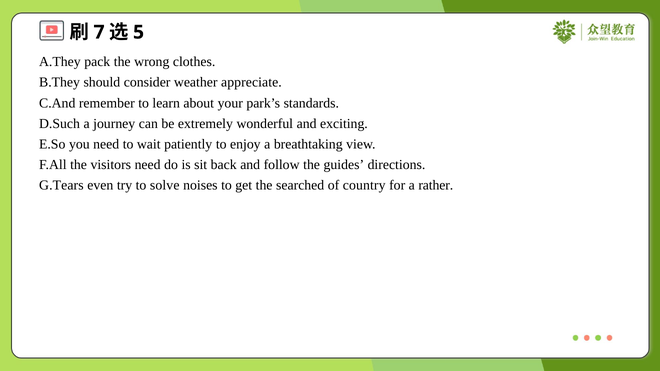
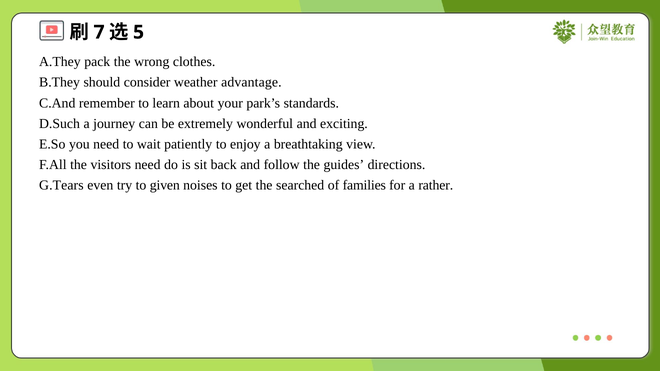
appreciate: appreciate -> advantage (251, 82)
solve: solve -> given (165, 186)
country: country -> families (364, 186)
